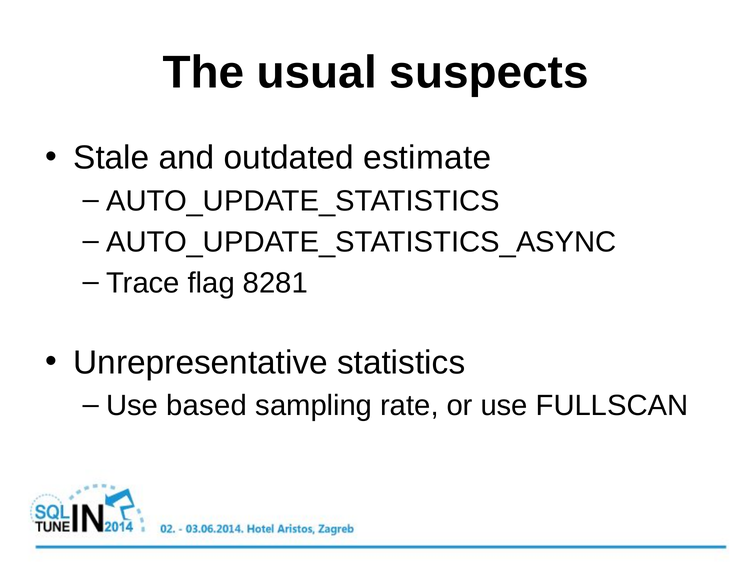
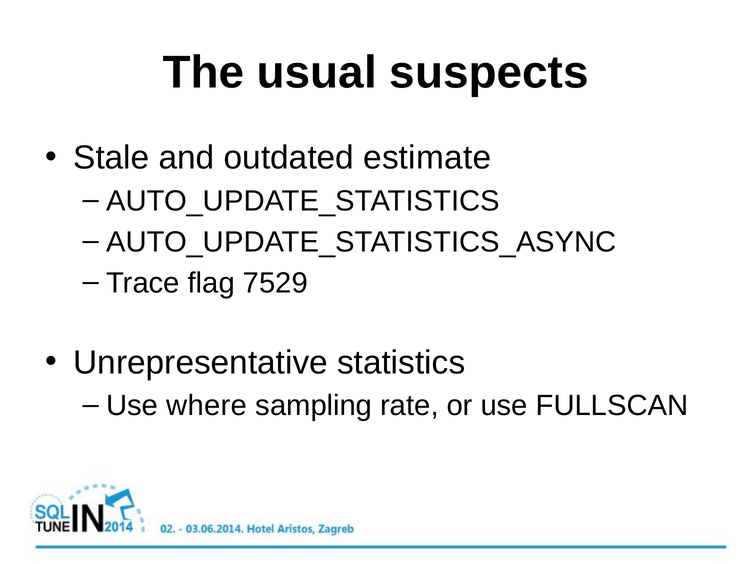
8281: 8281 -> 7529 (275, 283)
based: based -> where (207, 406)
